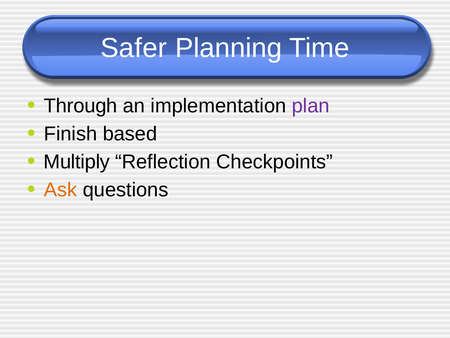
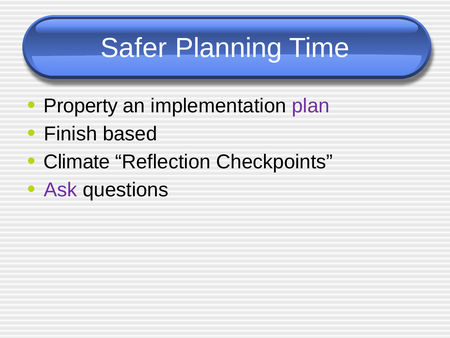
Through: Through -> Property (81, 106)
Multiply: Multiply -> Climate (77, 162)
Ask colour: orange -> purple (61, 190)
